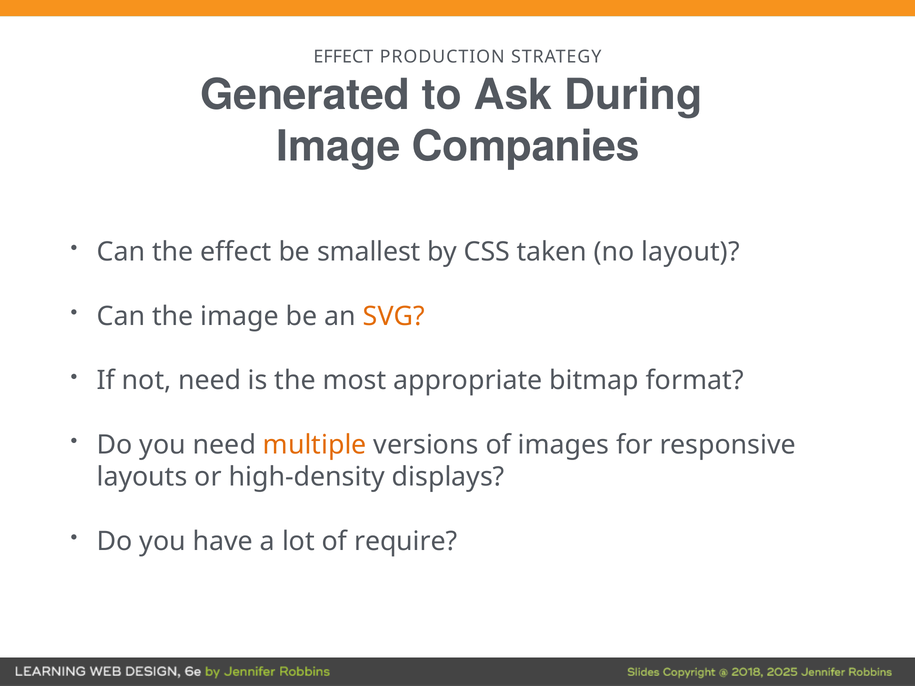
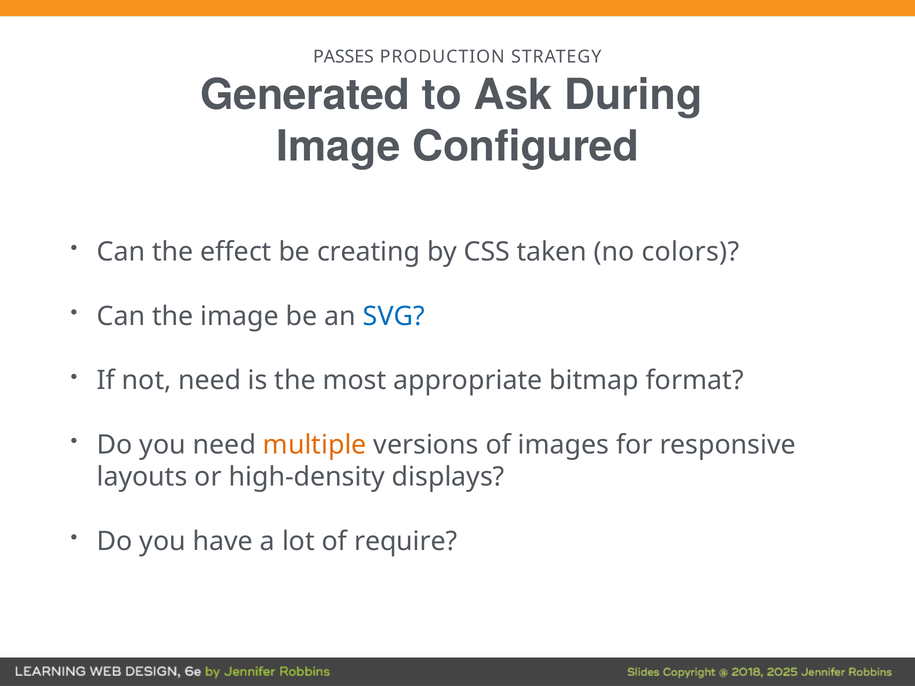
EFFECT: EFFECT -> PASSES (343, 57)
Companies: Companies -> Configured (526, 147)
smallest: smallest -> creating (369, 252)
layout: layout -> colors (690, 252)
SVG colour: orange -> blue (394, 316)
